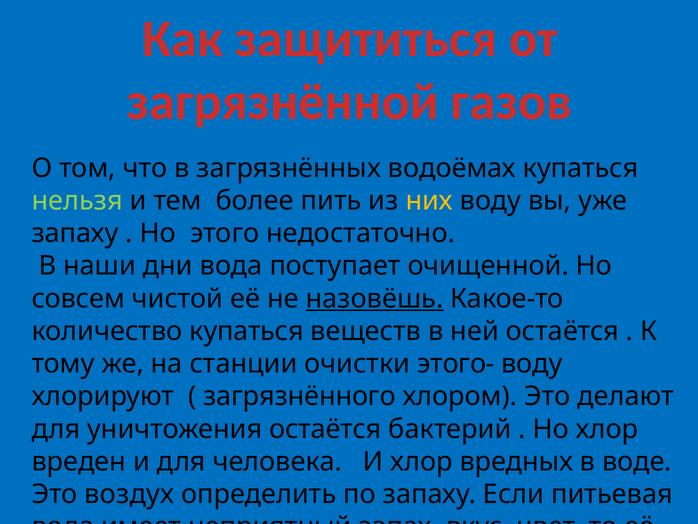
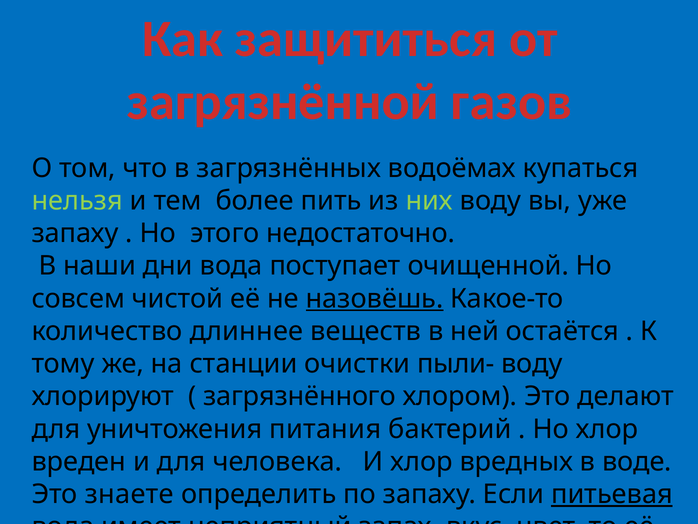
них colour: yellow -> light green (429, 201)
количество купаться: купаться -> длиннее (246, 331)
этого-: этого- -> пыли- (456, 363)
уничтожения остаётся: остаётся -> питания (325, 429)
воздух: воздух -> знаете (129, 494)
питьевая underline: none -> present (612, 494)
